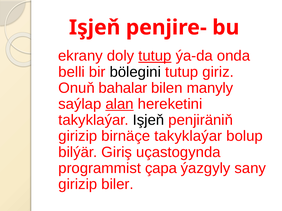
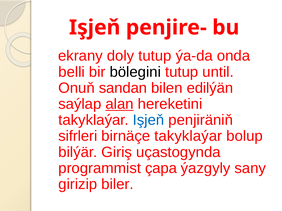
tutup underline: present -> none (155, 56)
giriz: giriz -> until (218, 72)
bahalar: bahalar -> sandan (123, 88)
manyly: manyly -> edilýän (210, 88)
Işjeň colour: black -> blue (148, 120)
girizip: girizip -> sifrleri (78, 136)
